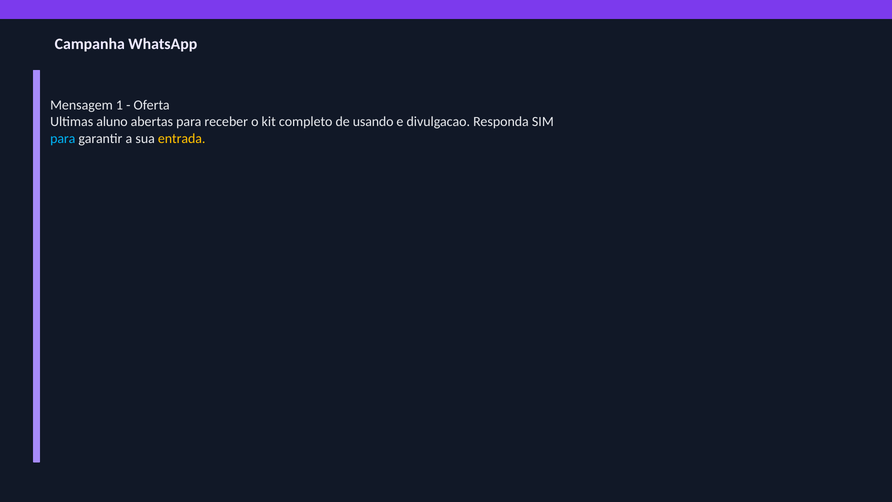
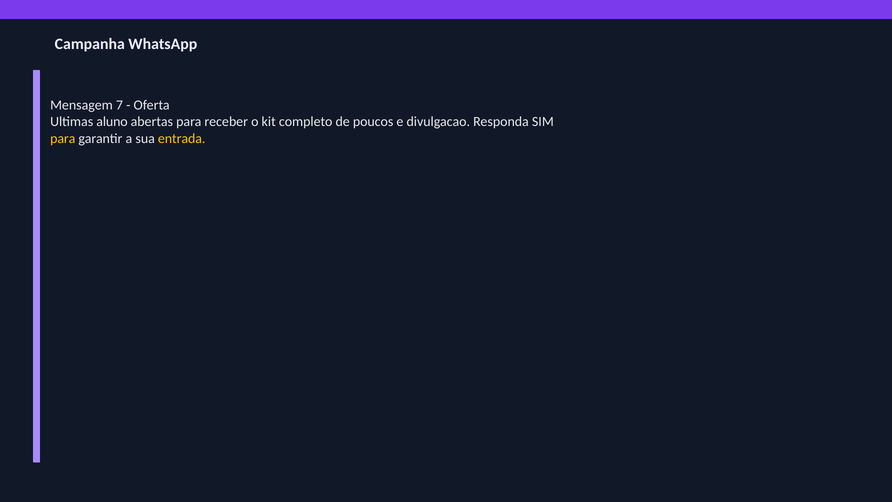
1: 1 -> 7 (120, 105)
usando: usando -> poucos (373, 122)
para colour: light blue -> yellow (63, 138)
